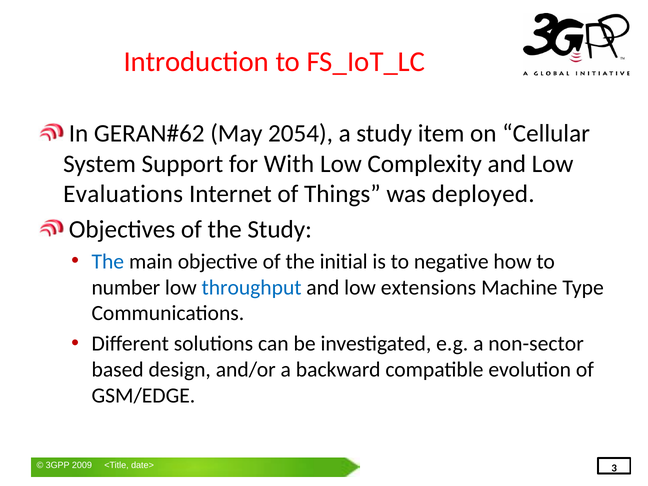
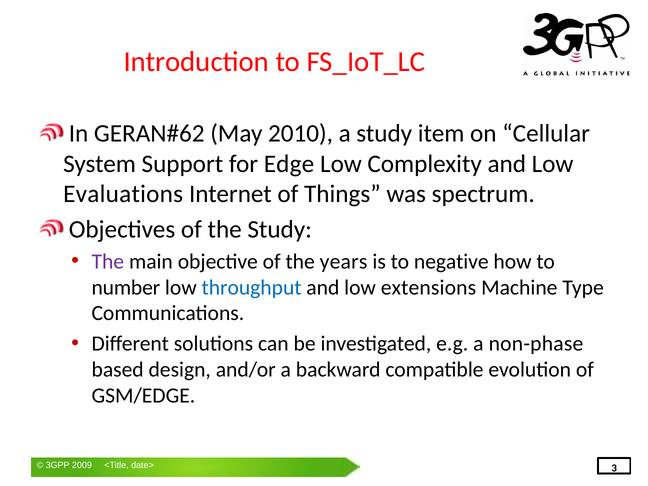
2054: 2054 -> 2010 (300, 134)
With: With -> Edge (289, 164)
deployed: deployed -> spectrum (483, 194)
The colour: blue -> purple (108, 262)
initial: initial -> years (344, 262)
non-sector: non-sector -> non-phase (536, 344)
